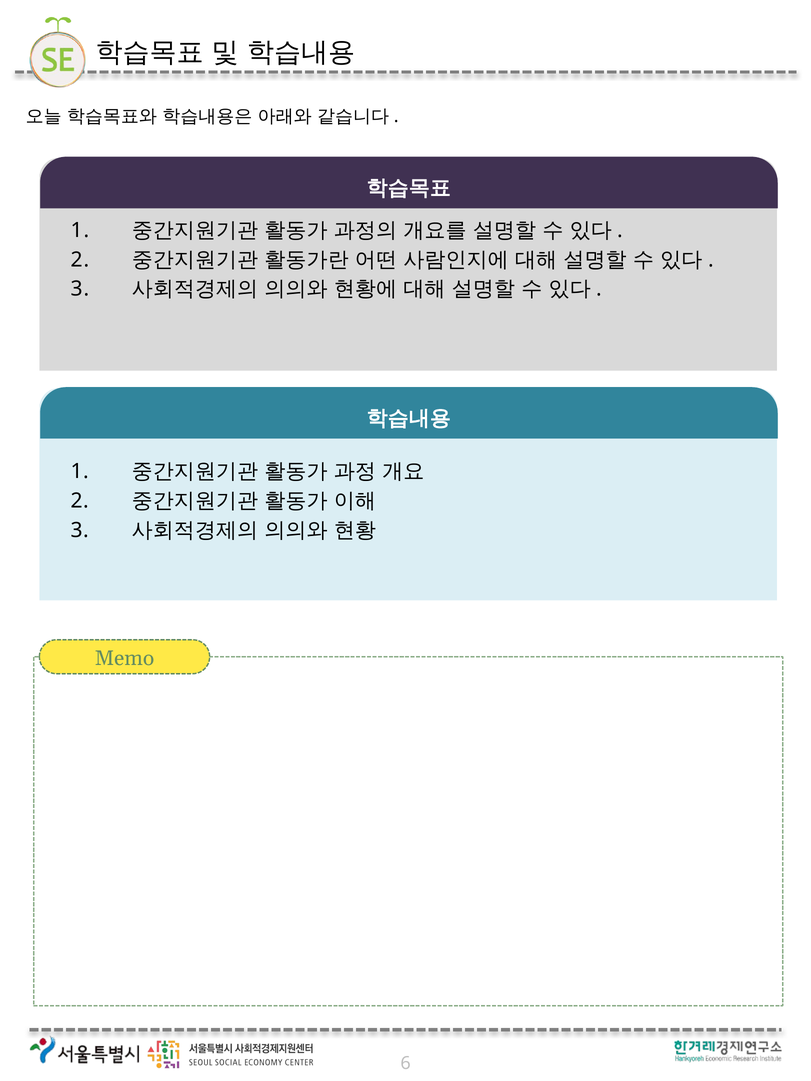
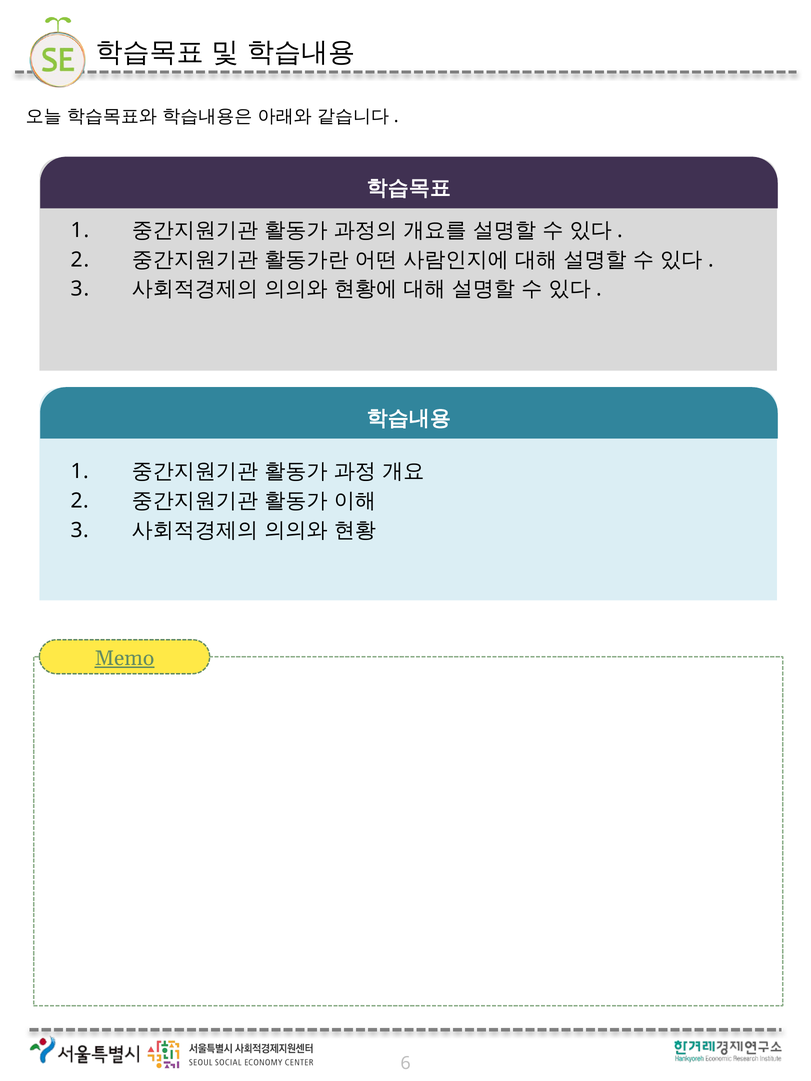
Memo underline: none -> present (124, 658)
